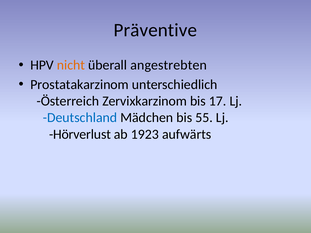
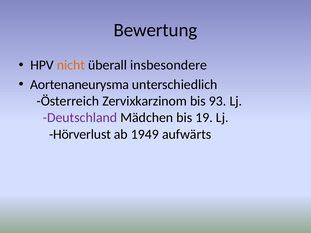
Präventive: Präventive -> Bewertung (155, 30)
angestrebten: angestrebten -> insbesondere (169, 65)
Prostatakarzinom: Prostatakarzinom -> Aortenaneurysma (80, 85)
17: 17 -> 93 (218, 101)
Deutschland colour: blue -> purple (80, 118)
55: 55 -> 19 (204, 118)
1923: 1923 -> 1949 (145, 134)
